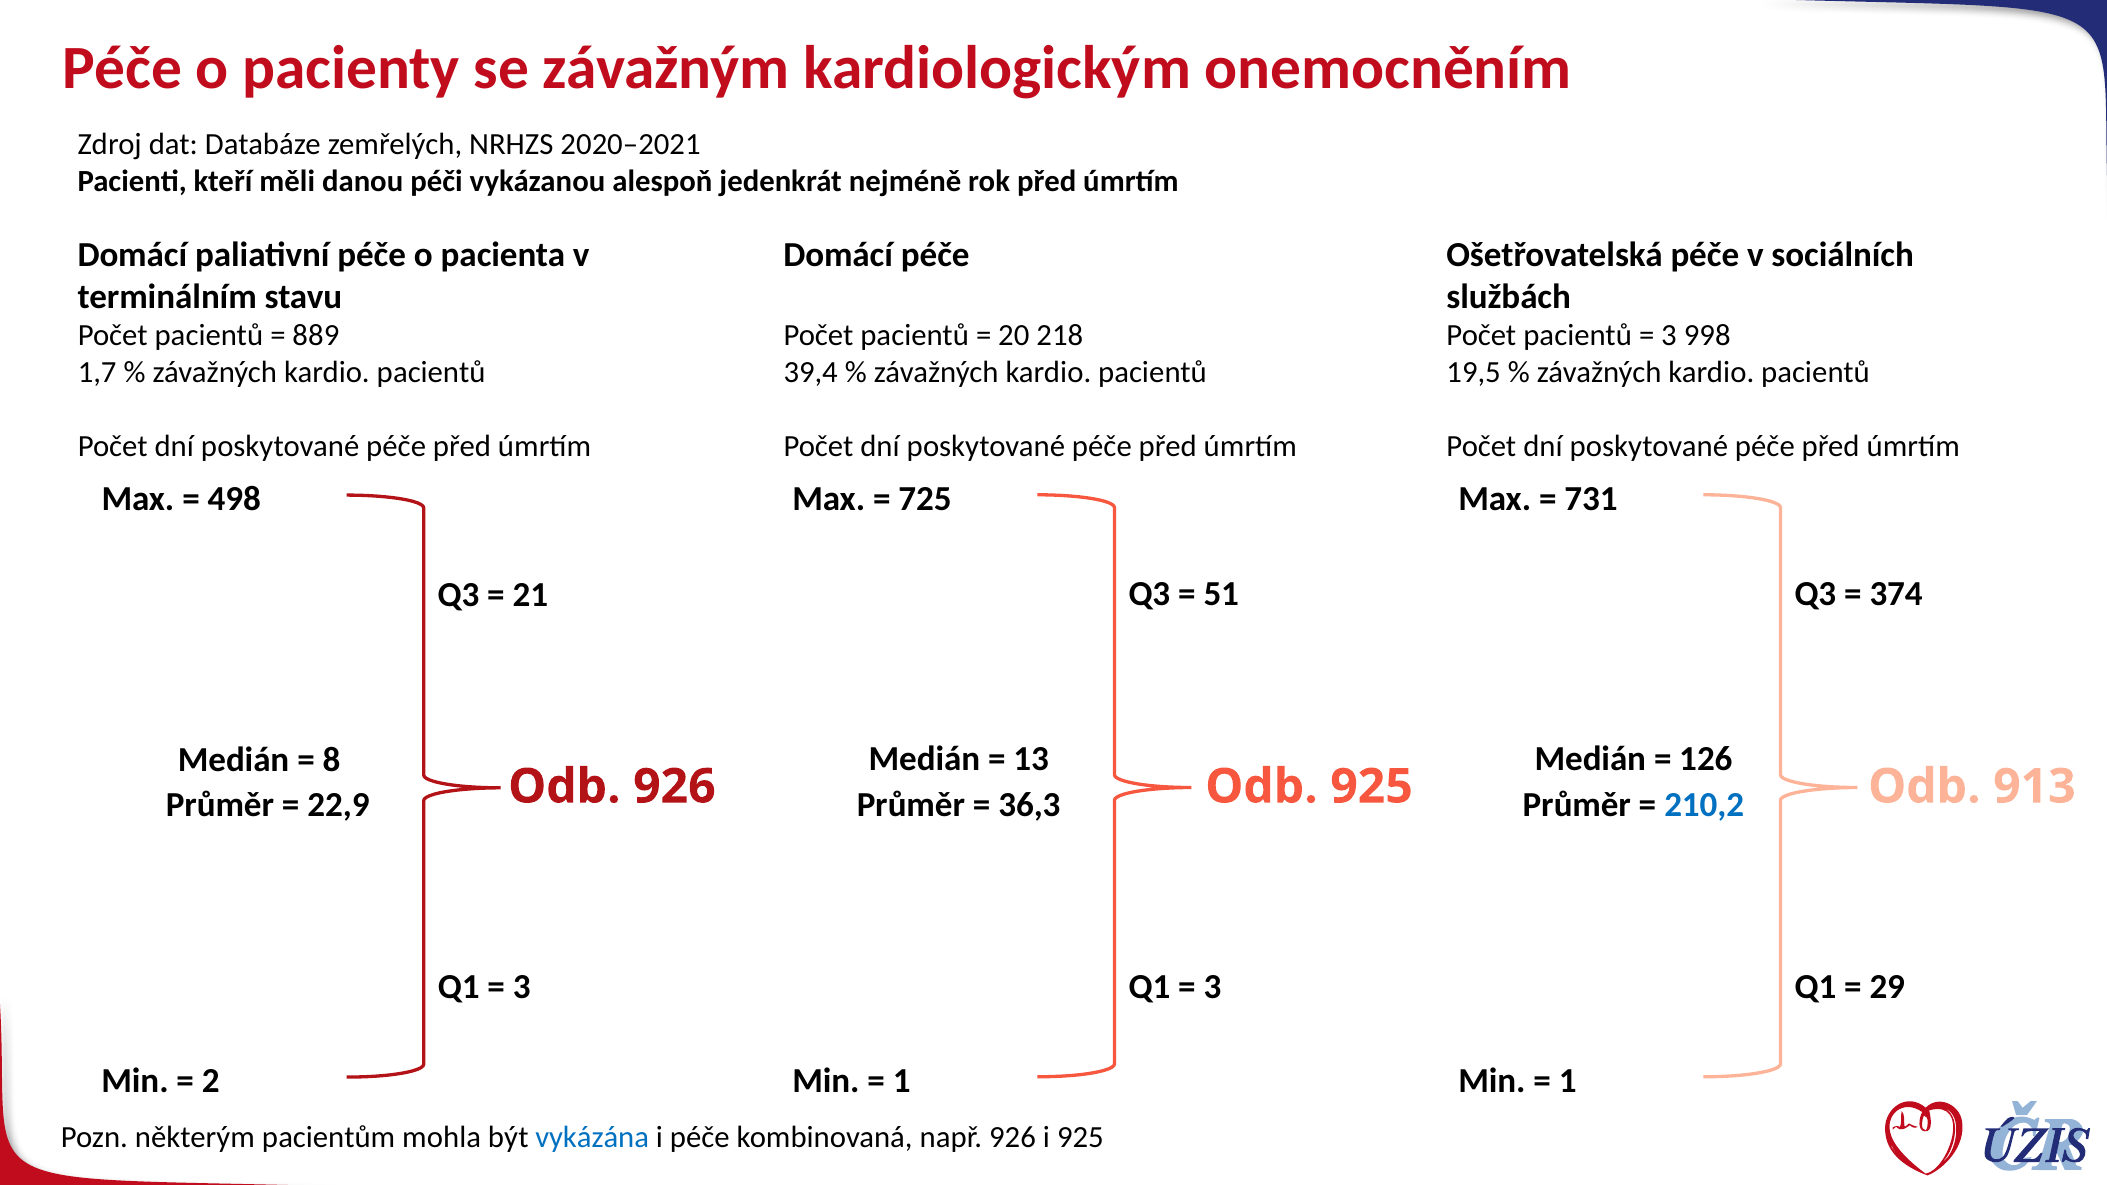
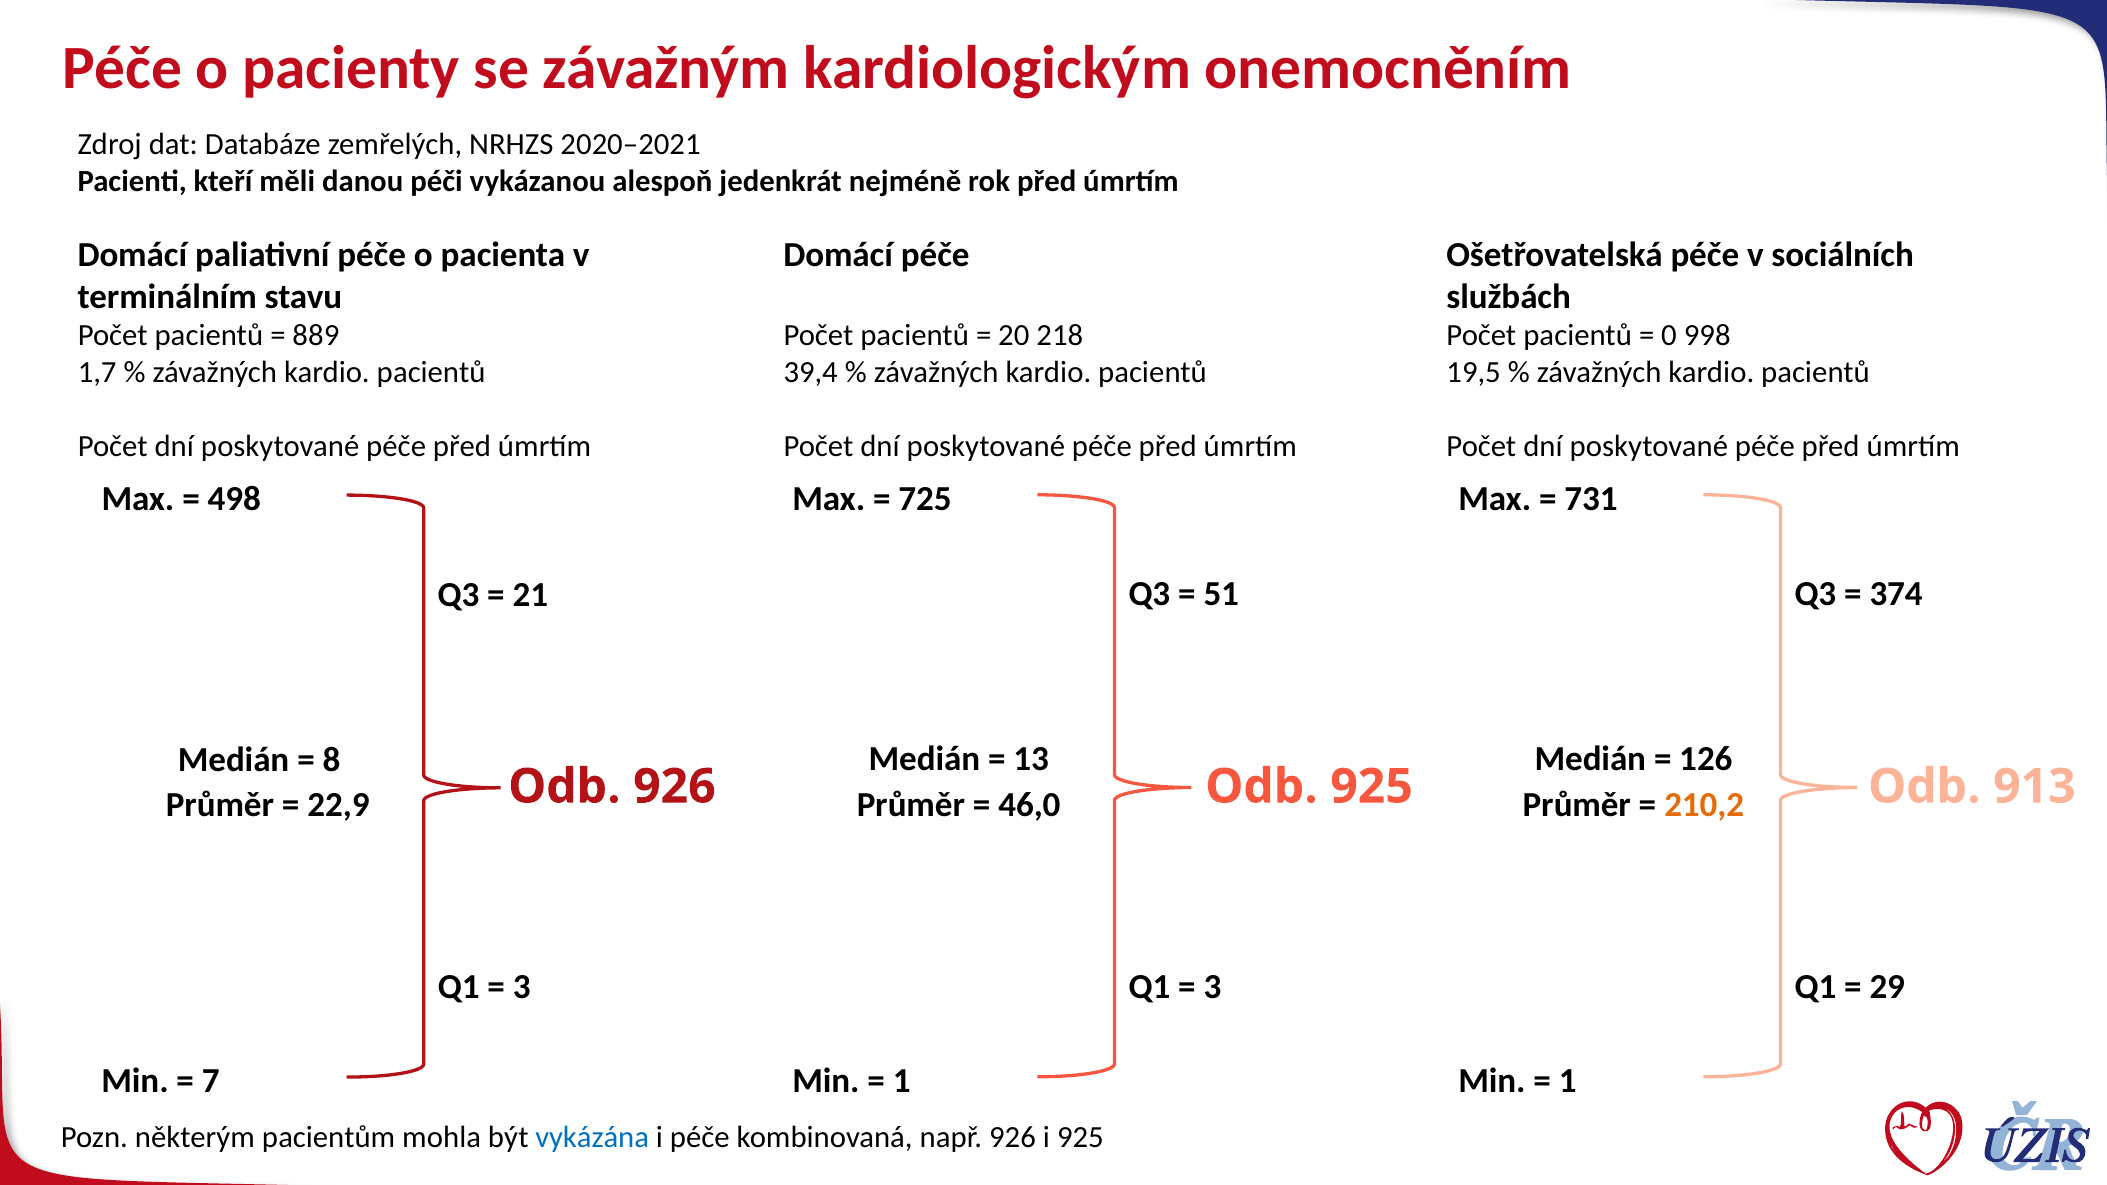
3: 3 -> 0 (1669, 336)
36,3: 36,3 -> 46,0 (1029, 805)
210,2 colour: blue -> orange (1704, 805)
2: 2 -> 7 (211, 1081)
